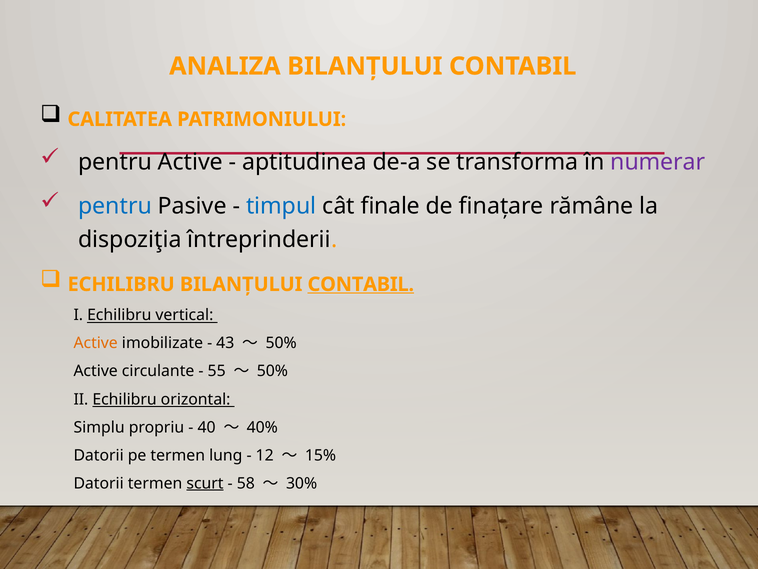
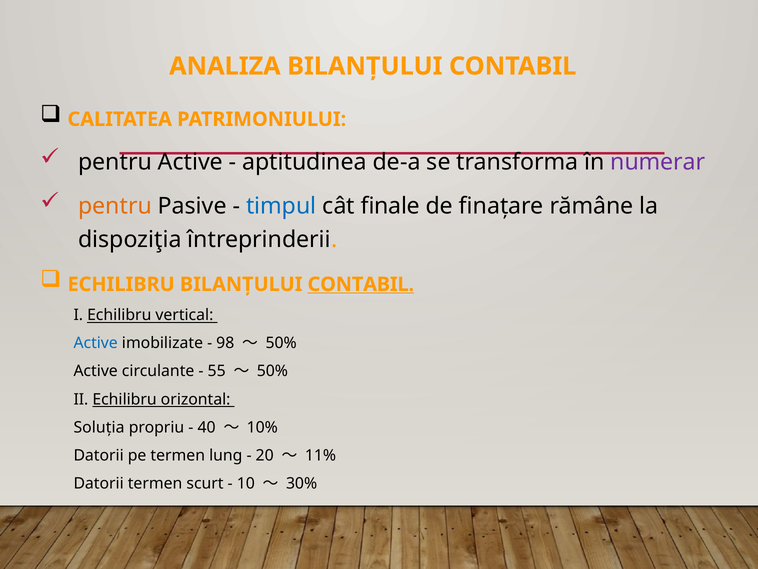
pentru colour: blue -> orange (115, 206)
Active colour: orange -> blue (96, 343)
43: 43 -> 98 (225, 343)
Simplu: Simplu -> Soluția (99, 427)
40%: 40% -> 10% (262, 427)
12: 12 -> 20 (265, 455)
15%: 15% -> 11% (321, 455)
scurt underline: present -> none (205, 483)
58: 58 -> 10 (246, 483)
